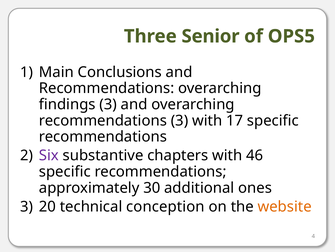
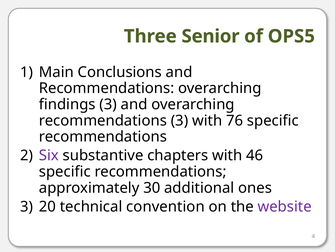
17: 17 -> 76 (235, 120)
conception: conception -> convention (165, 206)
website colour: orange -> purple (285, 206)
